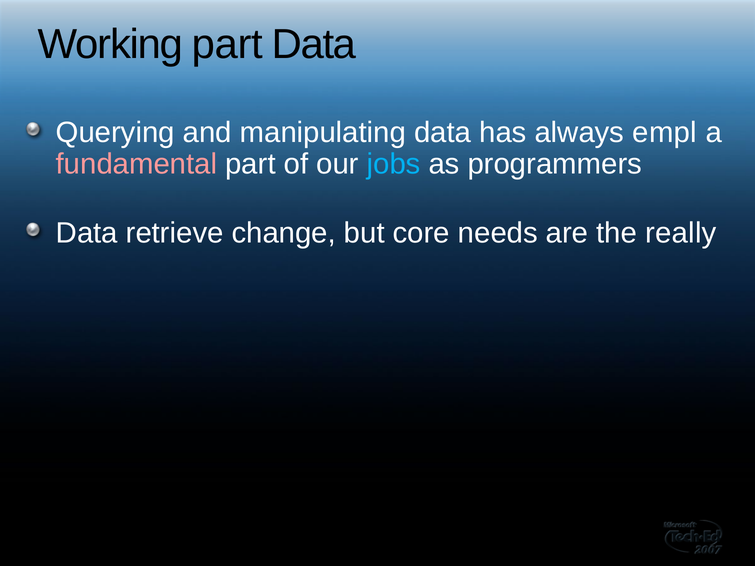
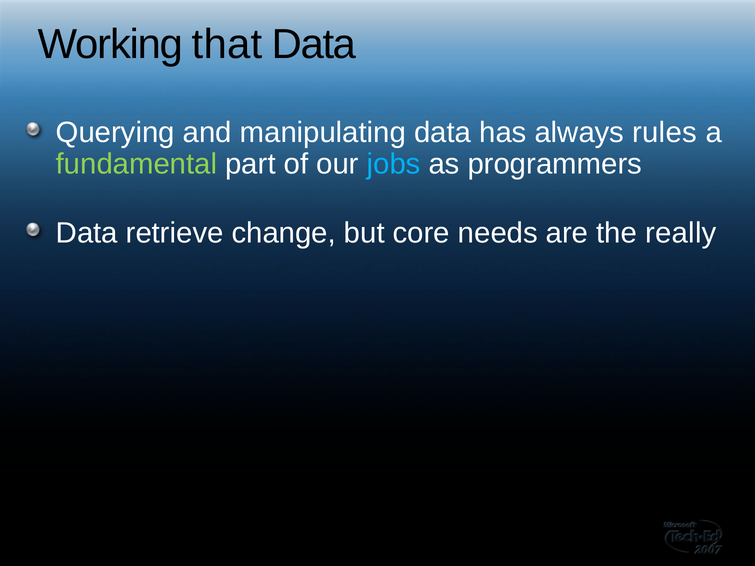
Working part: part -> that (227, 44)
empl: empl -> rules (665, 132)
fundamental colour: pink -> light green (136, 164)
